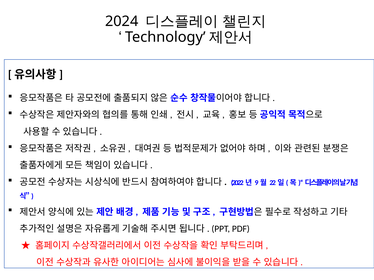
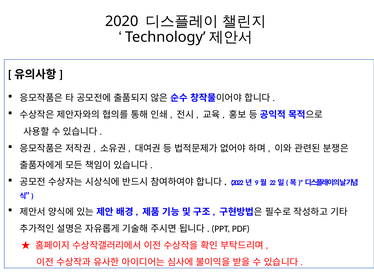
2024: 2024 -> 2020 (122, 21)
